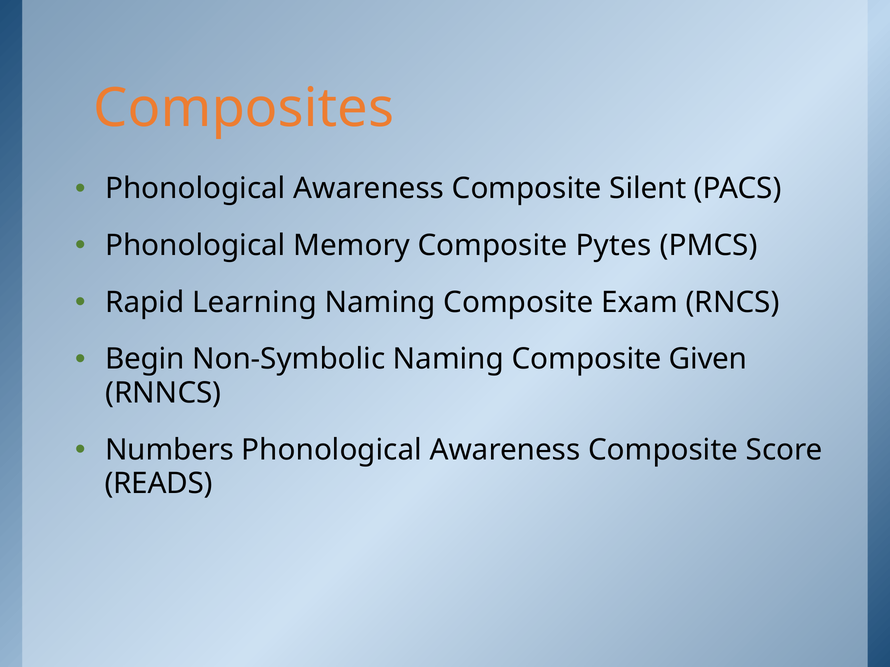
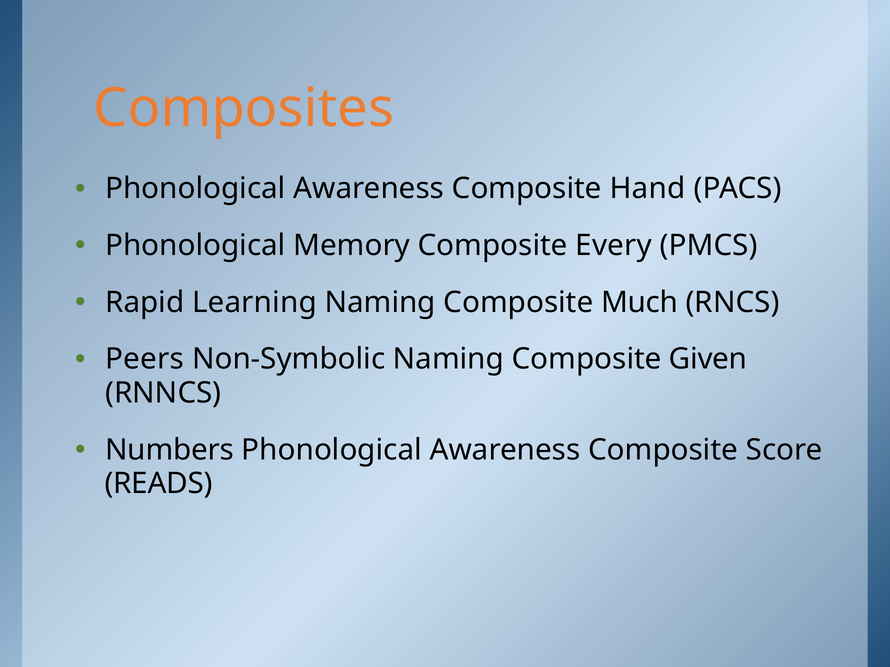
Silent: Silent -> Hand (648, 189)
Pytes: Pytes -> Every (614, 246)
Exam: Exam -> Much (640, 303)
Begin: Begin -> Peers (145, 359)
